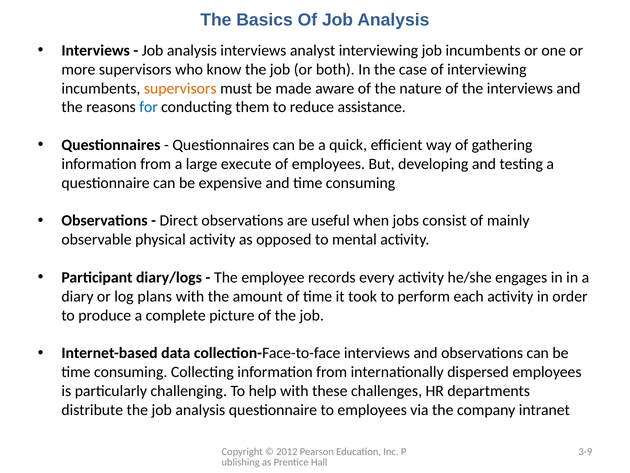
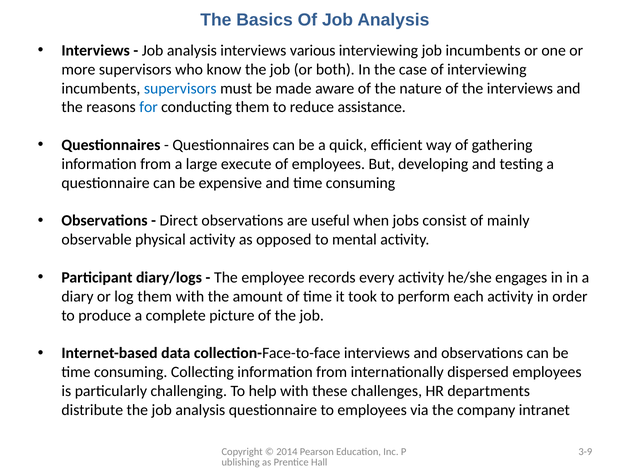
analyst: analyst -> various (313, 50)
supervisors colour: orange -> blue (180, 88)
log plans: plans -> them (155, 296)
2012: 2012 -> 2014 (287, 451)
